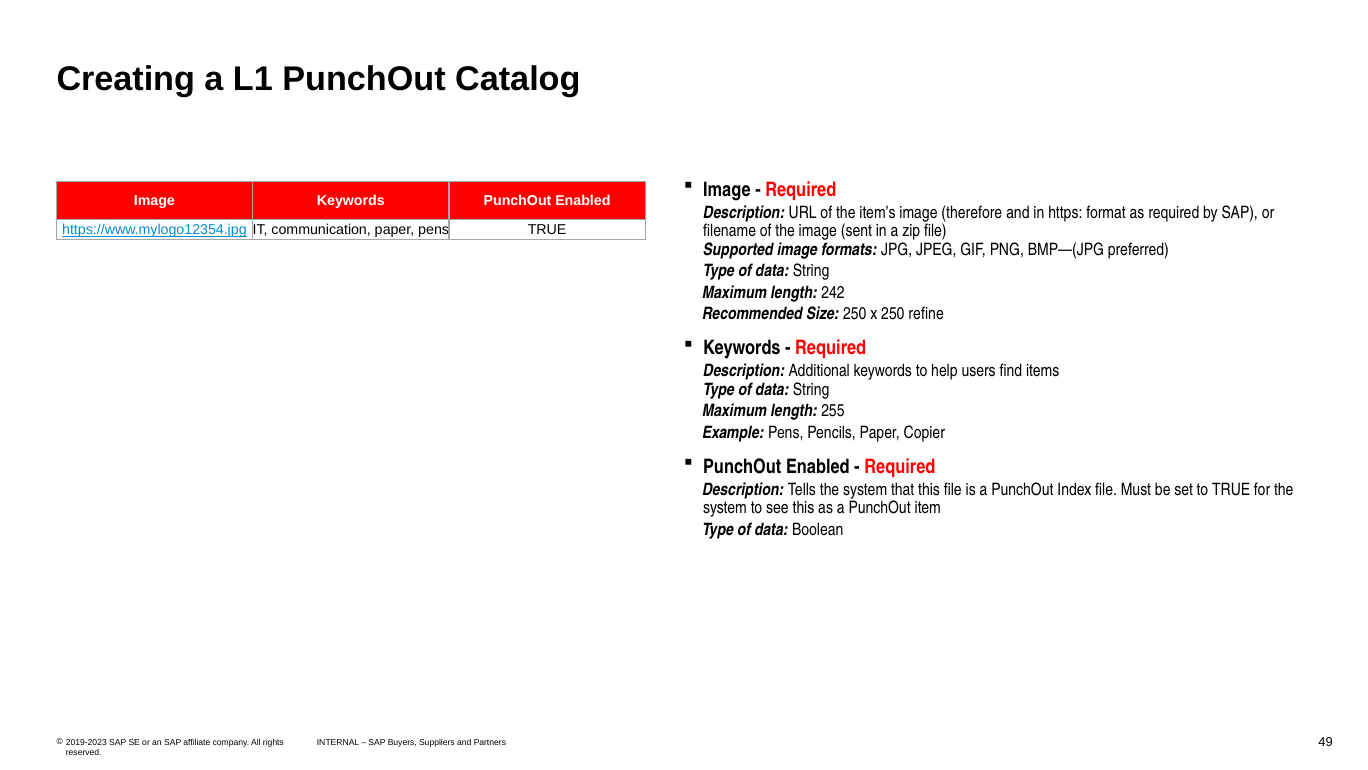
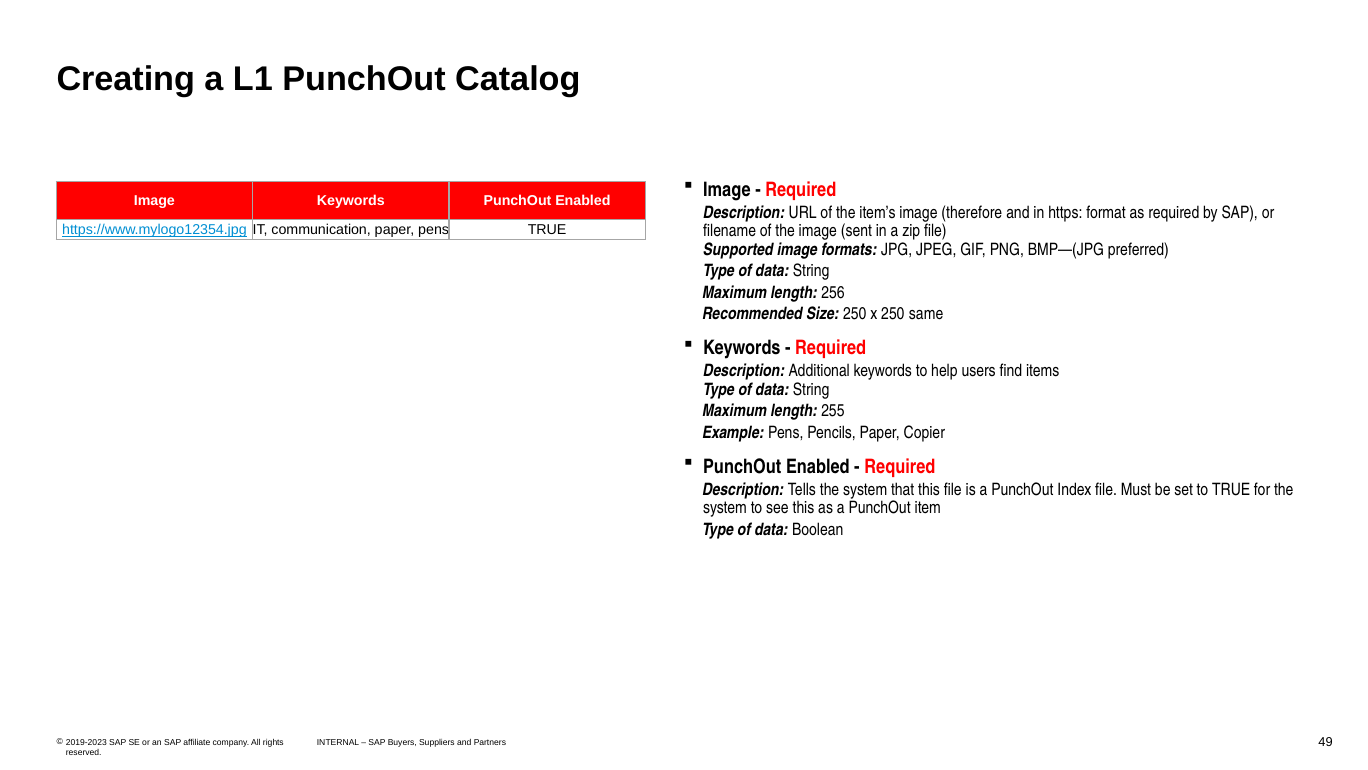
242: 242 -> 256 (833, 292)
refine: refine -> same (926, 314)
